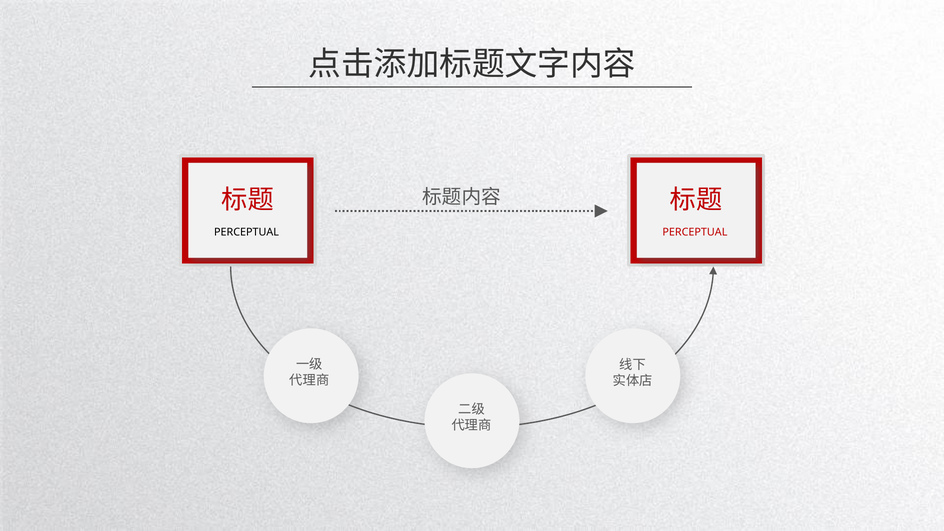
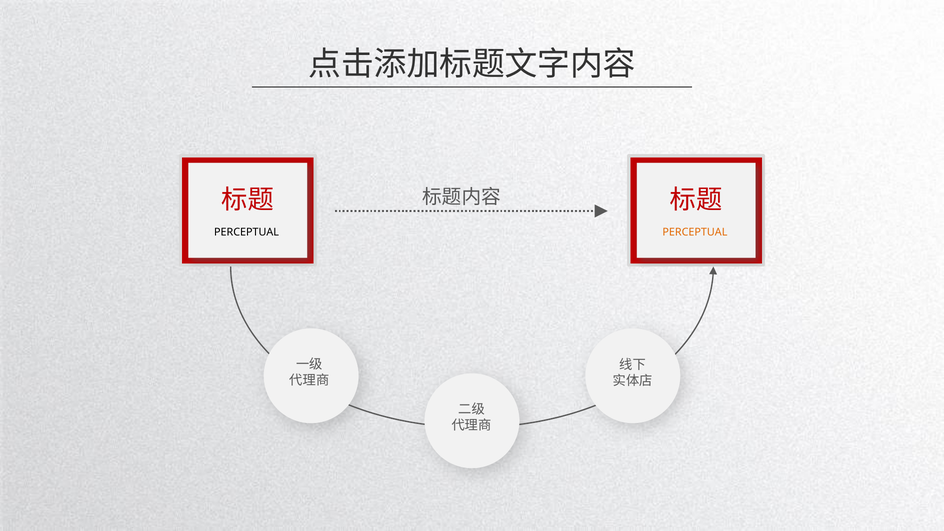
PERCEPTUAL colour: red -> orange (695, 232)
